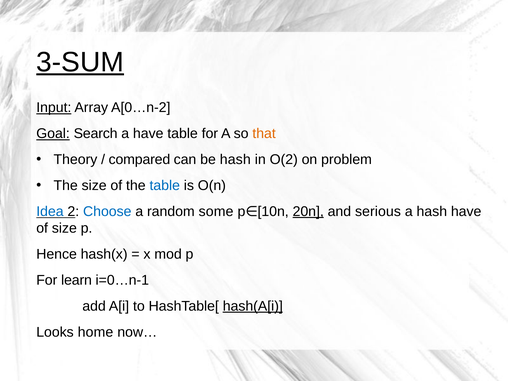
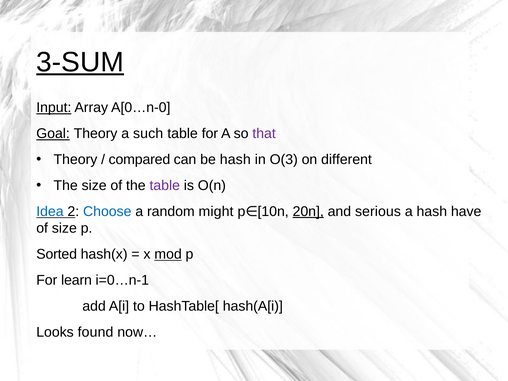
A[0…n-2: A[0…n-2 -> A[0…n-0 (141, 108)
Goal Search: Search -> Theory (96, 134)
a have: have -> such (148, 134)
that colour: orange -> purple (264, 134)
O(2: O(2 -> O(3 (284, 160)
problem: problem -> different (347, 160)
table colour: blue -> purple (165, 185)
some: some -> might (216, 211)
Hence: Hence -> Sorted (57, 254)
mod underline: none -> present (168, 254)
hash(A[i underline: present -> none (253, 306)
home: home -> found (96, 332)
